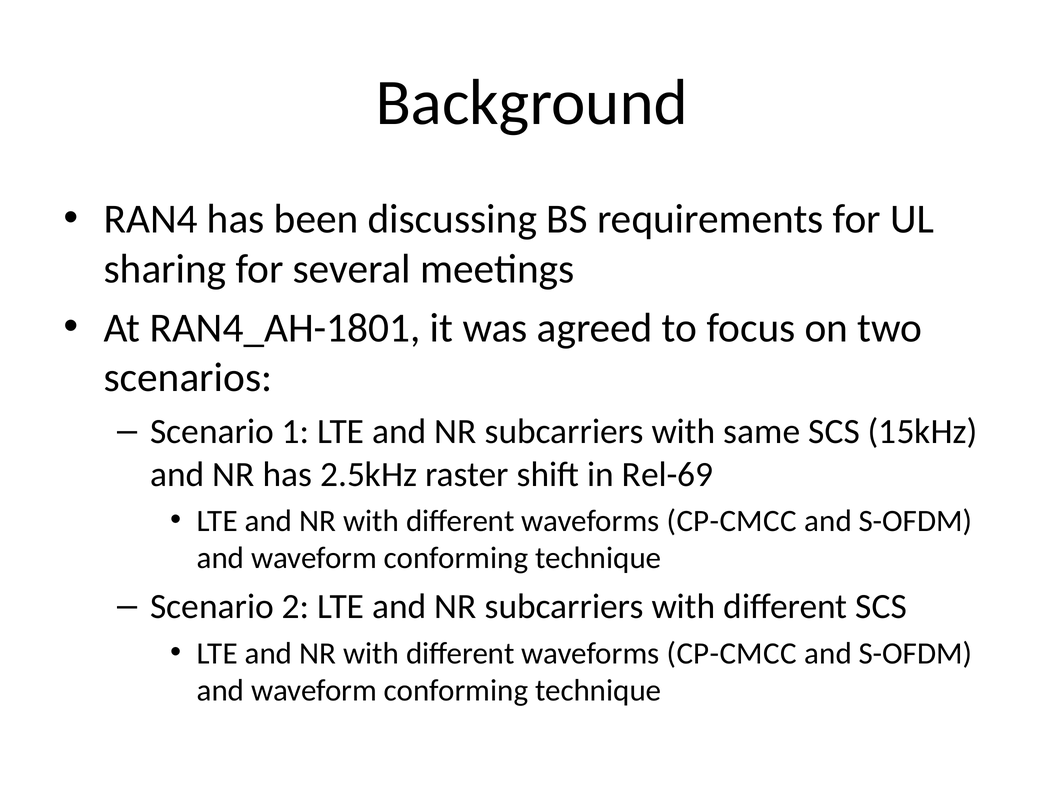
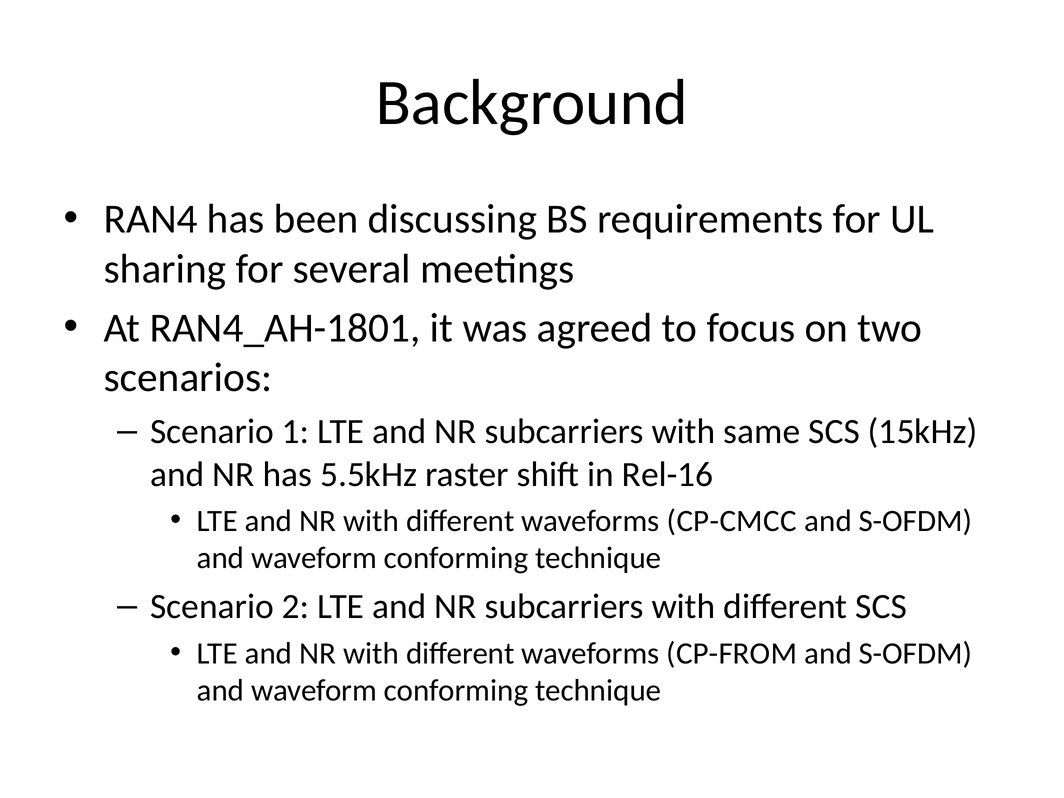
2.5kHz: 2.5kHz -> 5.5kHz (369, 474)
Rel-69: Rel-69 -> Rel-16 (668, 474)
CP-CMCC: CP-CMCC -> CP-FROM (732, 653)
